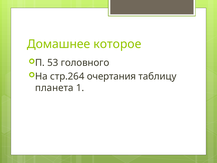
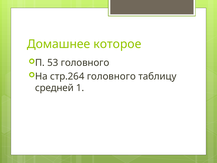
стр.264 очертания: очертания -> головного (111, 76)
планета: планета -> средней (54, 88)
